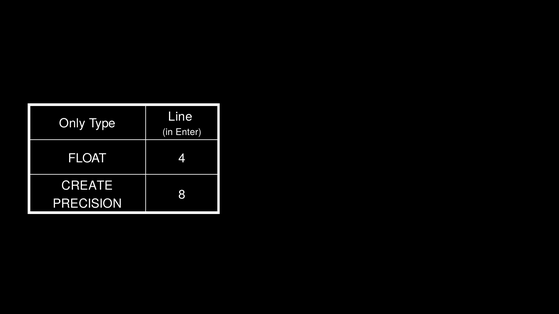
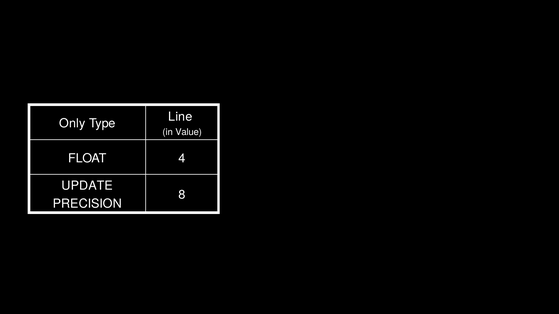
Enter: Enter -> Value (189, 132)
CREATE: CREATE -> UPDATE (87, 186)
